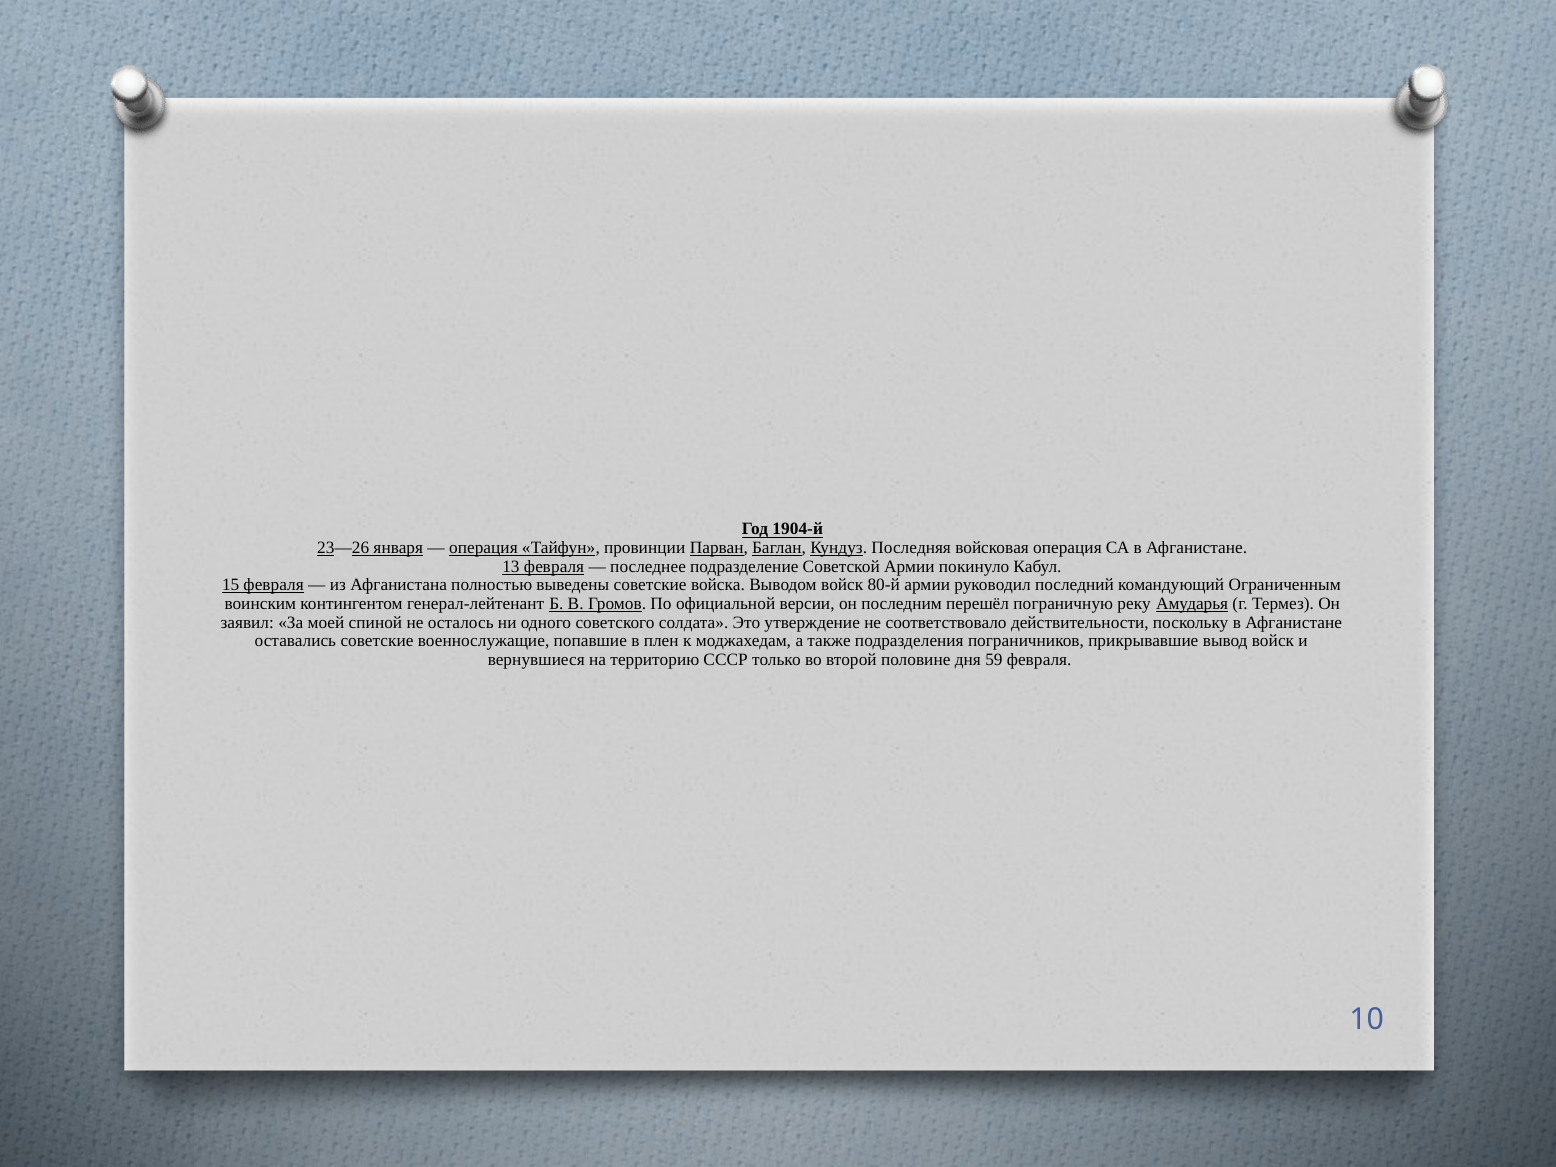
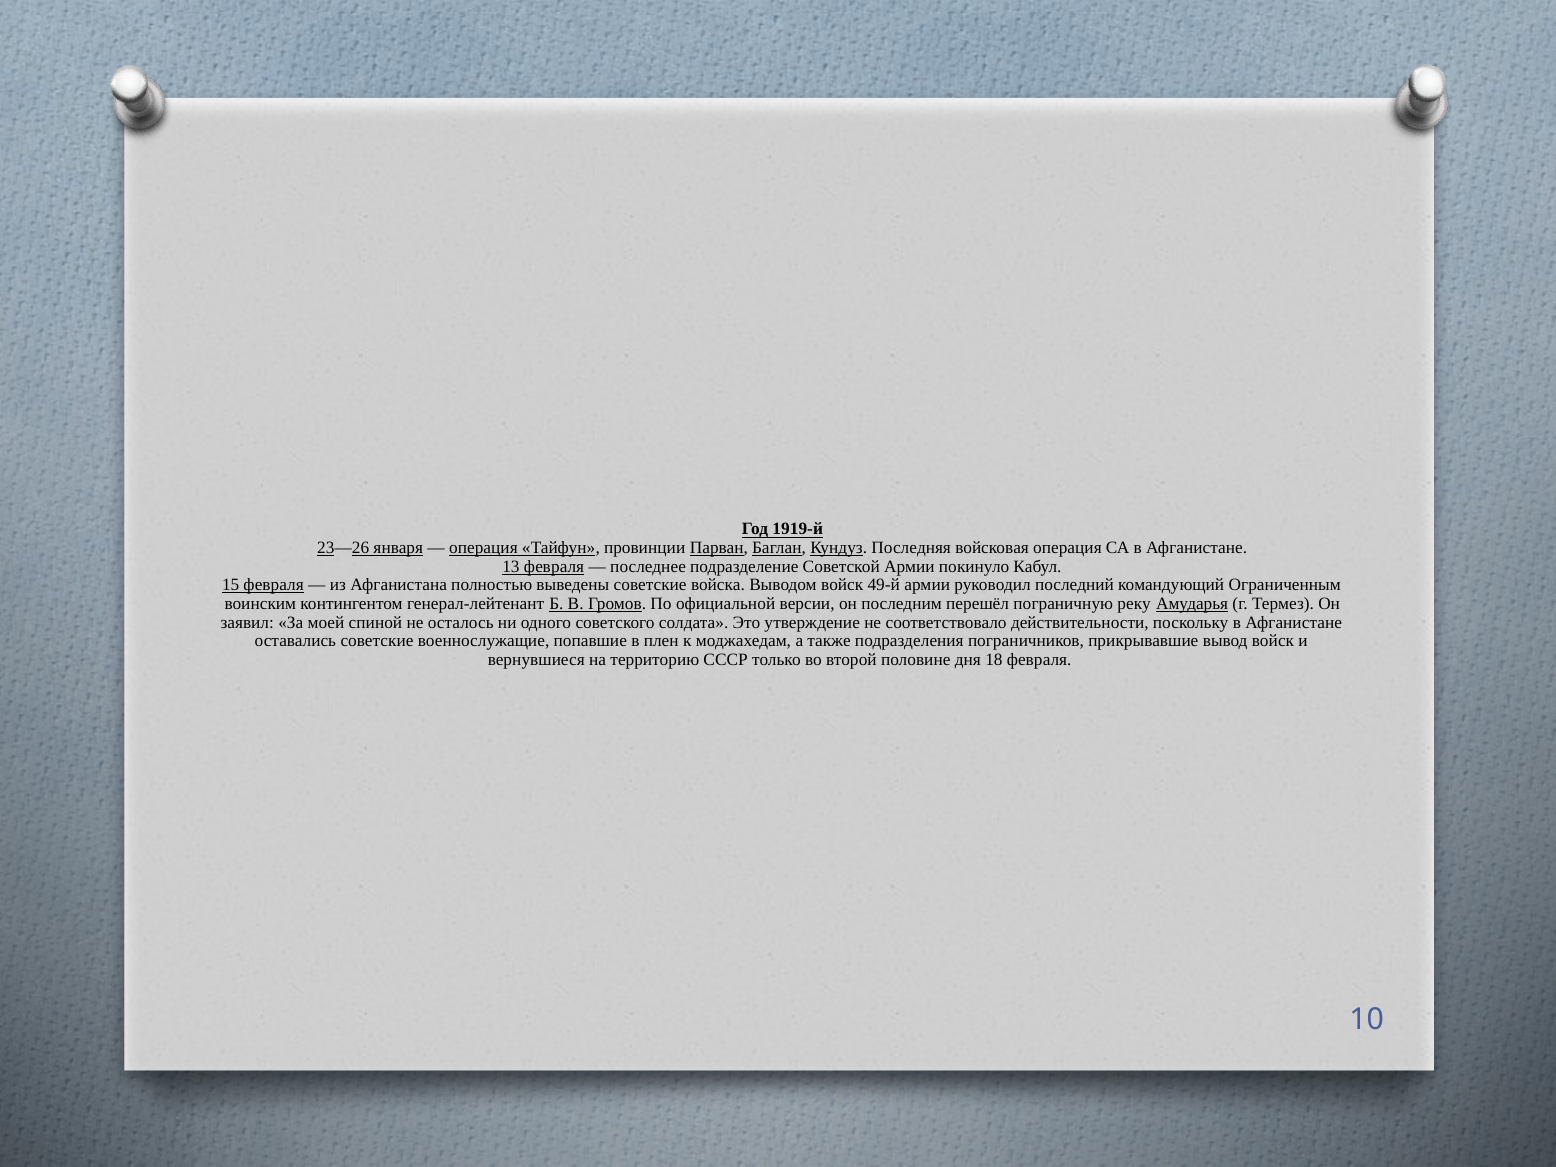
1904-й: 1904-й -> 1919-й (798, 529)
80-й: 80-й -> 49-й (884, 585)
59: 59 -> 18 (994, 660)
